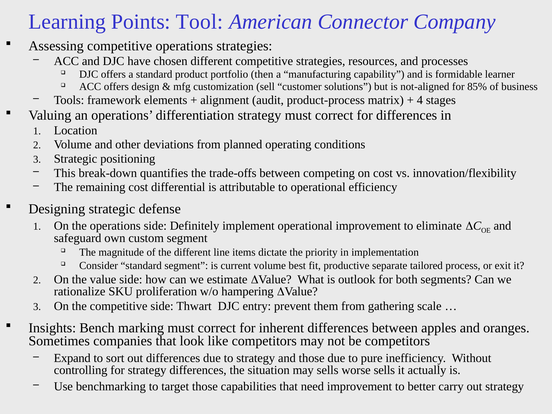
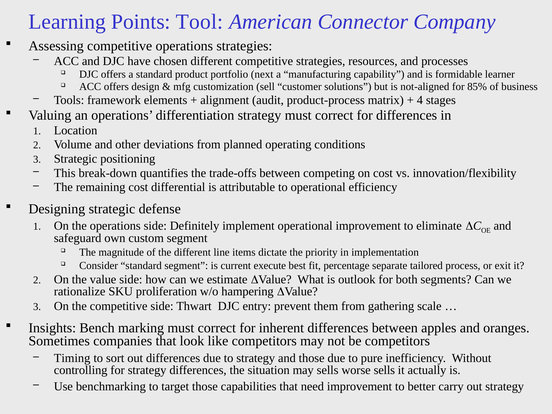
then: then -> next (262, 74)
current volume: volume -> execute (270, 266)
productive: productive -> percentage (347, 266)
Expand: Expand -> Timing (72, 358)
